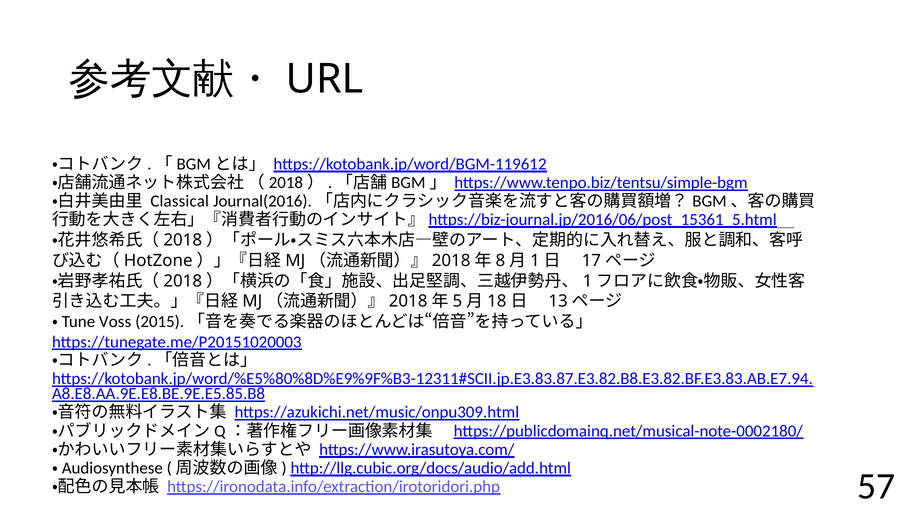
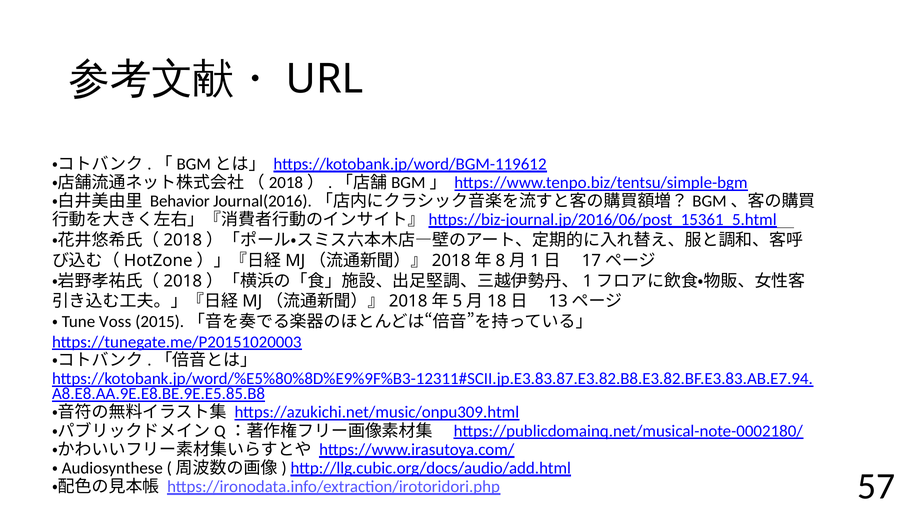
Classical: Classical -> Behavior (180, 201)
